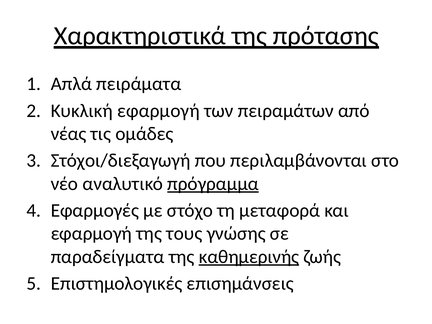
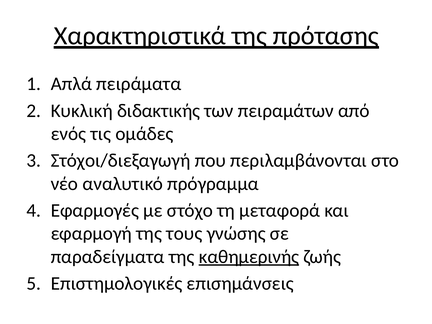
Κυκλική εφαρμογή: εφαρμογή -> διδακτικής (159, 111)
νέας: νέας -> ενός (68, 134)
πρόγραμμα underline: present -> none (213, 184)
